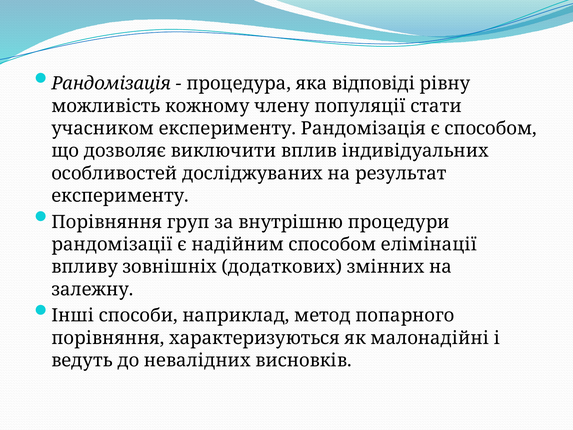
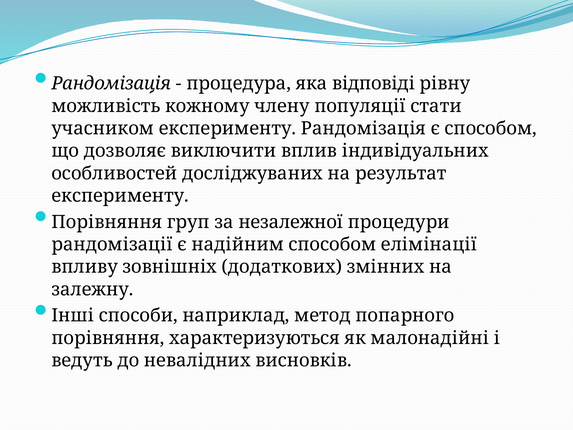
внутрішню: внутрішню -> незалежної (291, 222)
